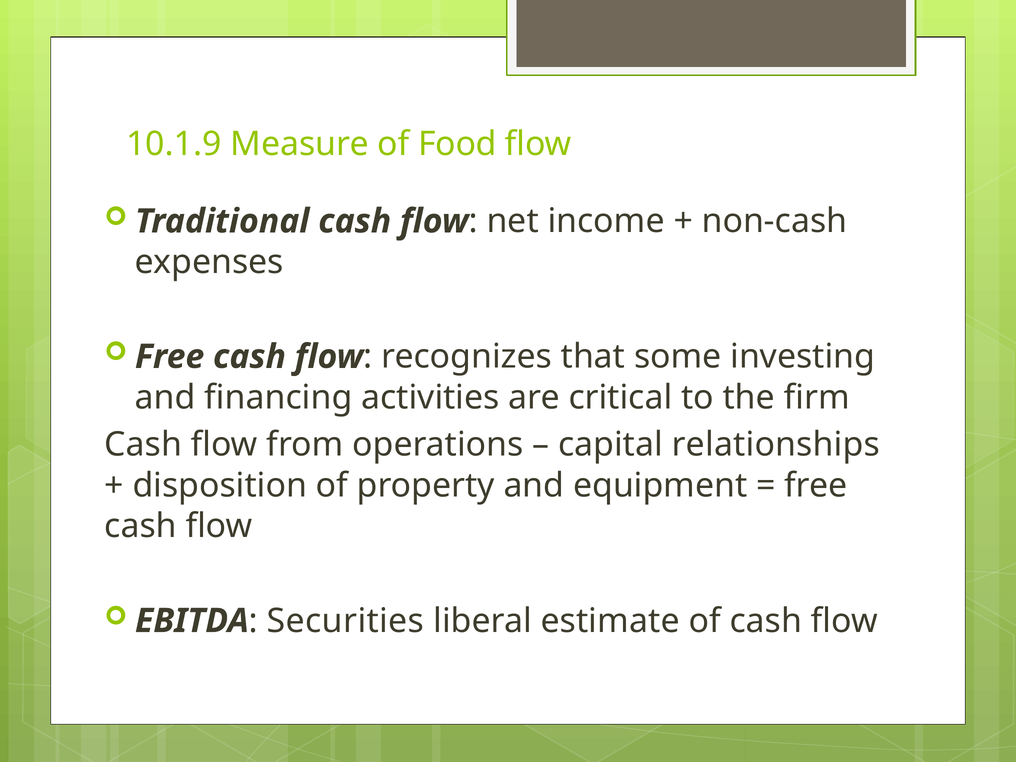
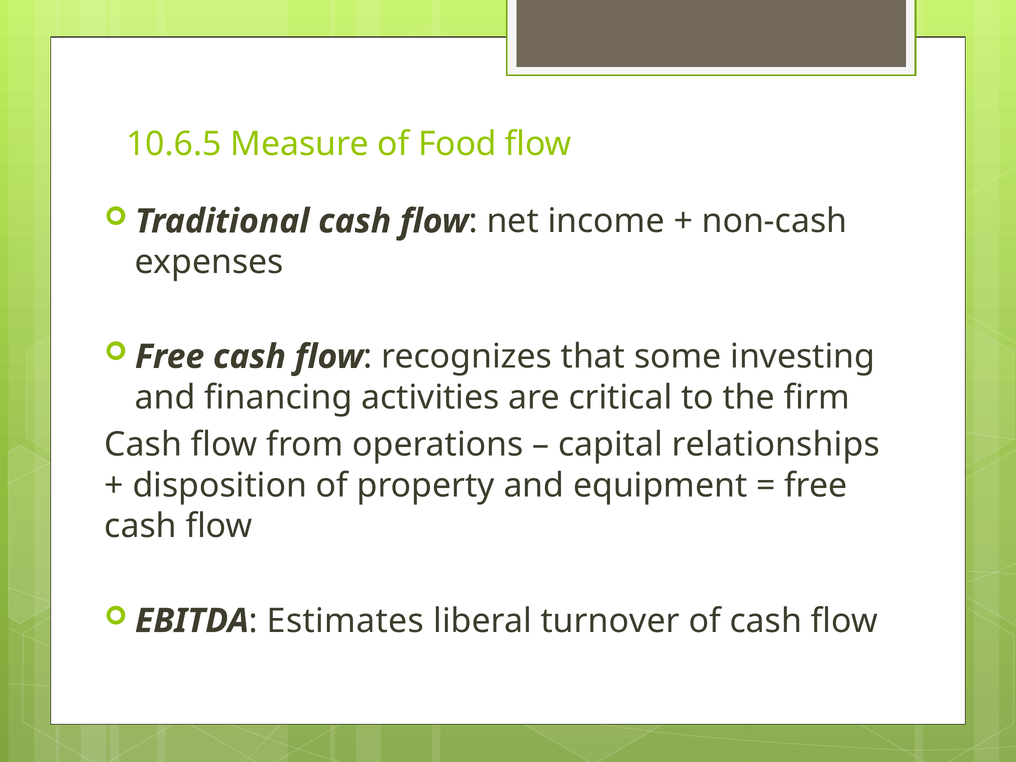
10.1.9: 10.1.9 -> 10.6.5 (174, 144)
Securities: Securities -> Estimates (345, 621)
estimate: estimate -> turnover (610, 621)
